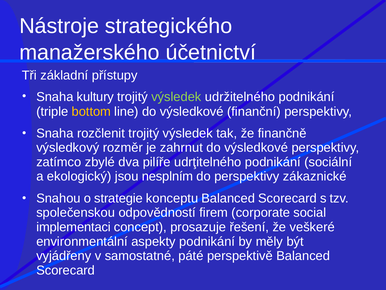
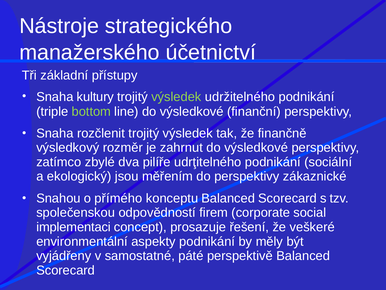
bottom colour: yellow -> light green (91, 111)
nesplním: nesplním -> měřením (167, 176)
strategie: strategie -> přímého (118, 198)
